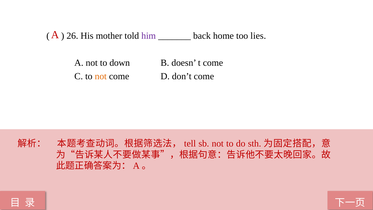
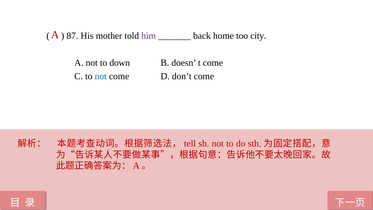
26: 26 -> 87 (72, 36)
lies: lies -> city (258, 36)
not colour: orange -> blue (101, 76)
